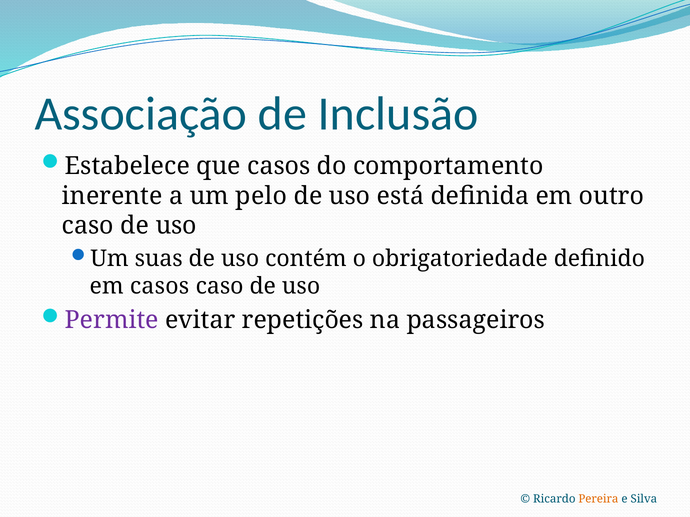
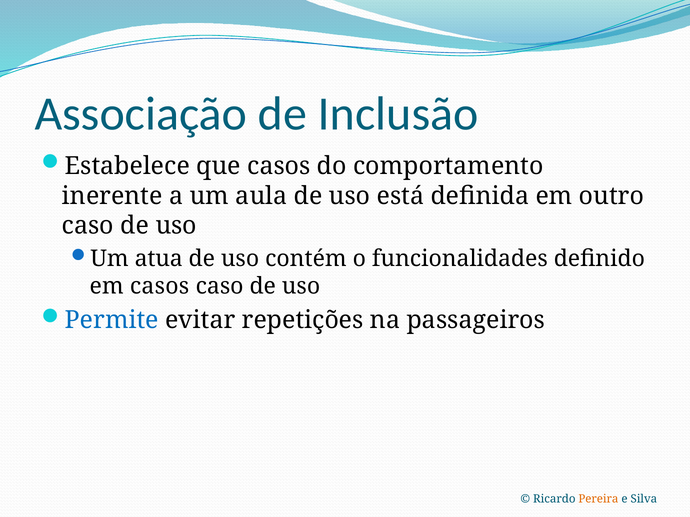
pelo: pelo -> aula (261, 196)
suas: suas -> atua (159, 259)
obrigatoriedade: obrigatoriedade -> funcionalidades (460, 259)
Permite colour: purple -> blue (112, 321)
